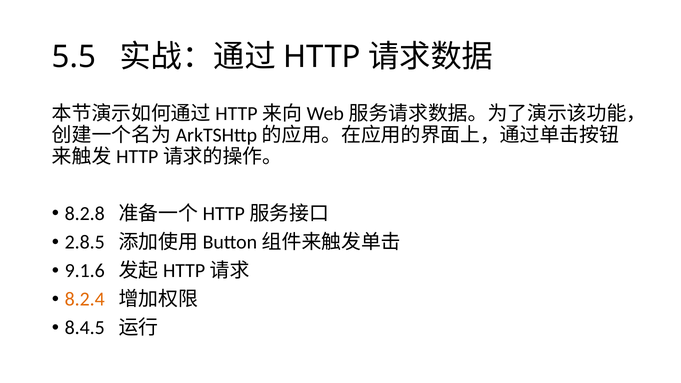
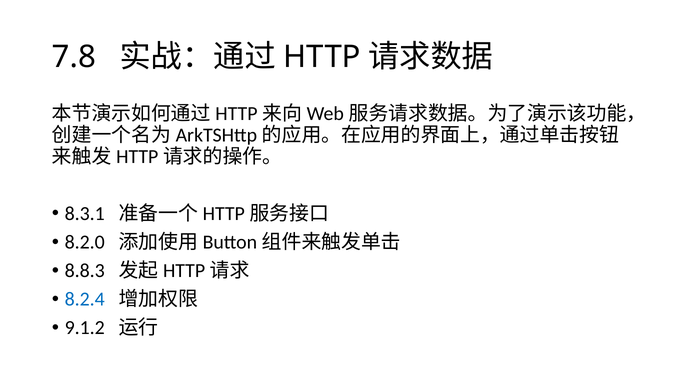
5.5: 5.5 -> 7.8 (74, 57)
8.2.8: 8.2.8 -> 8.3.1 (85, 214)
2.8.5: 2.8.5 -> 8.2.0 (85, 242)
9.1.6: 9.1.6 -> 8.8.3 (85, 271)
8.2.4 colour: orange -> blue (85, 299)
8.4.5: 8.4.5 -> 9.1.2 (85, 328)
